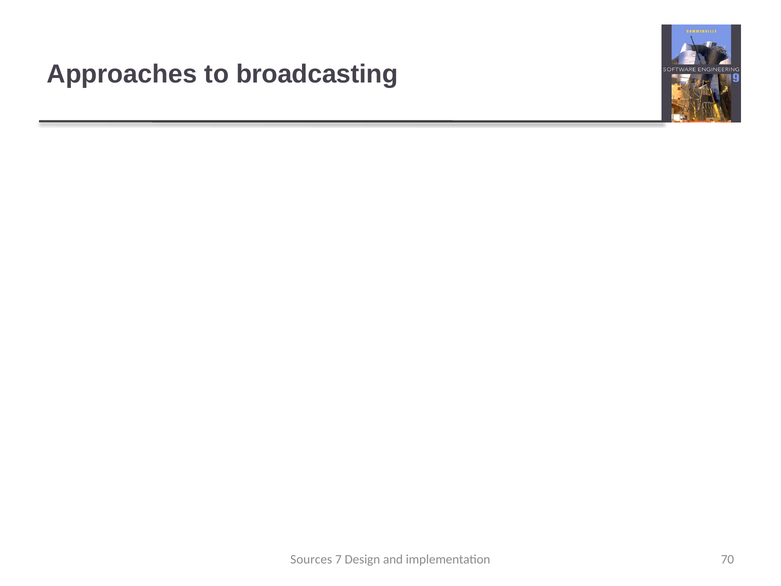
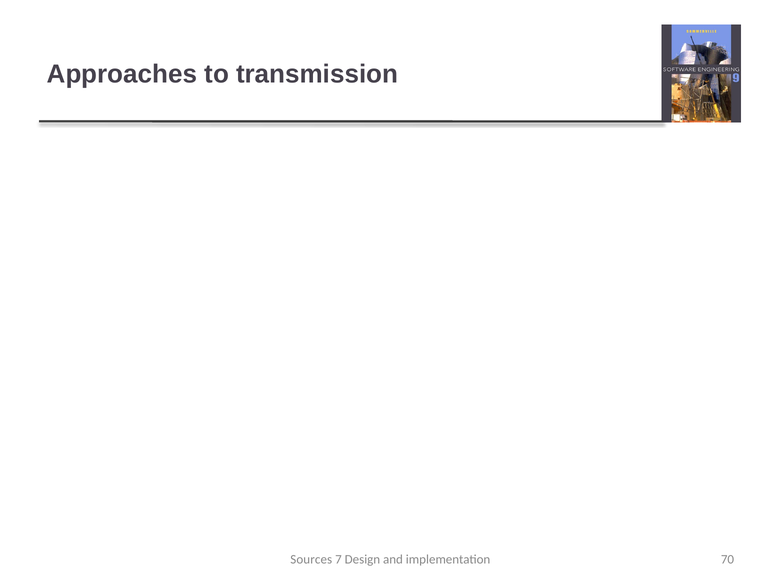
broadcasting: broadcasting -> transmission (317, 74)
